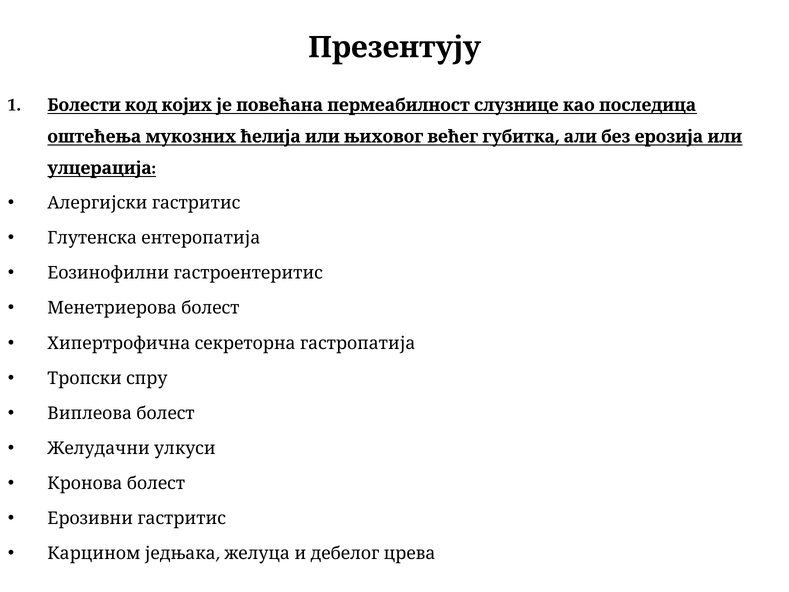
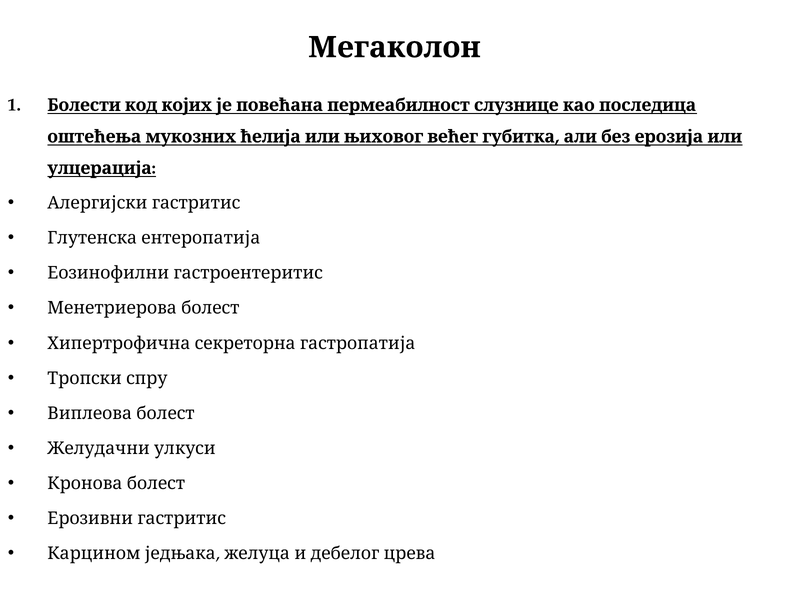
Презентују: Презентују -> Мегаколон (394, 47)
